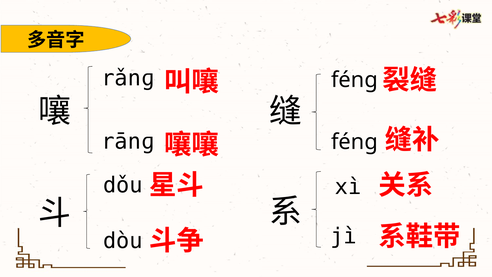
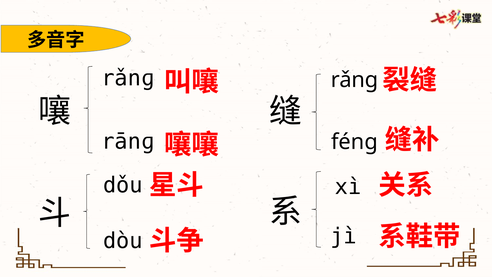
féng: féng -> rǎnɡ (355, 80)
